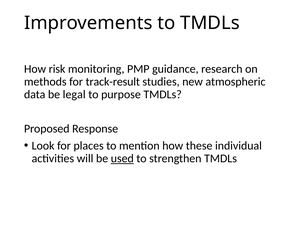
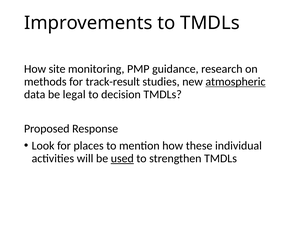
risk: risk -> site (57, 69)
atmospheric underline: none -> present (235, 82)
purpose: purpose -> decision (121, 94)
